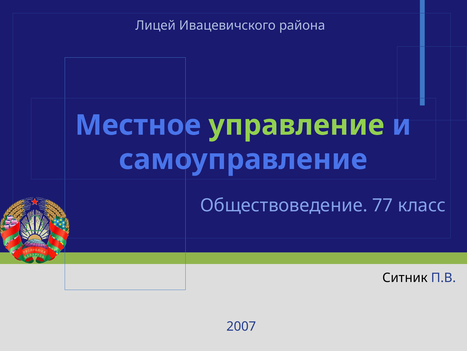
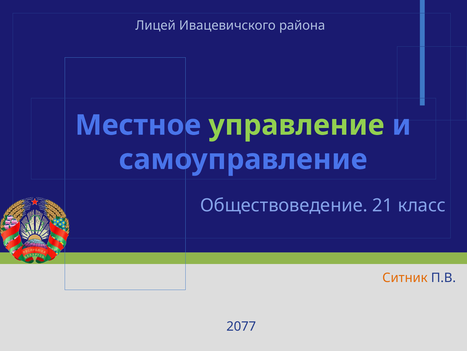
77: 77 -> 21 (383, 205)
Ситник colour: black -> orange (405, 277)
2007: 2007 -> 2077 (241, 326)
